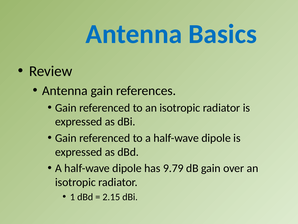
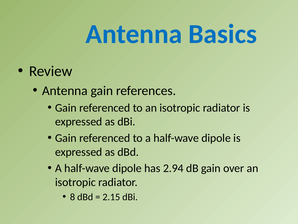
9.79: 9.79 -> 2.94 (173, 168)
1: 1 -> 8 (72, 197)
